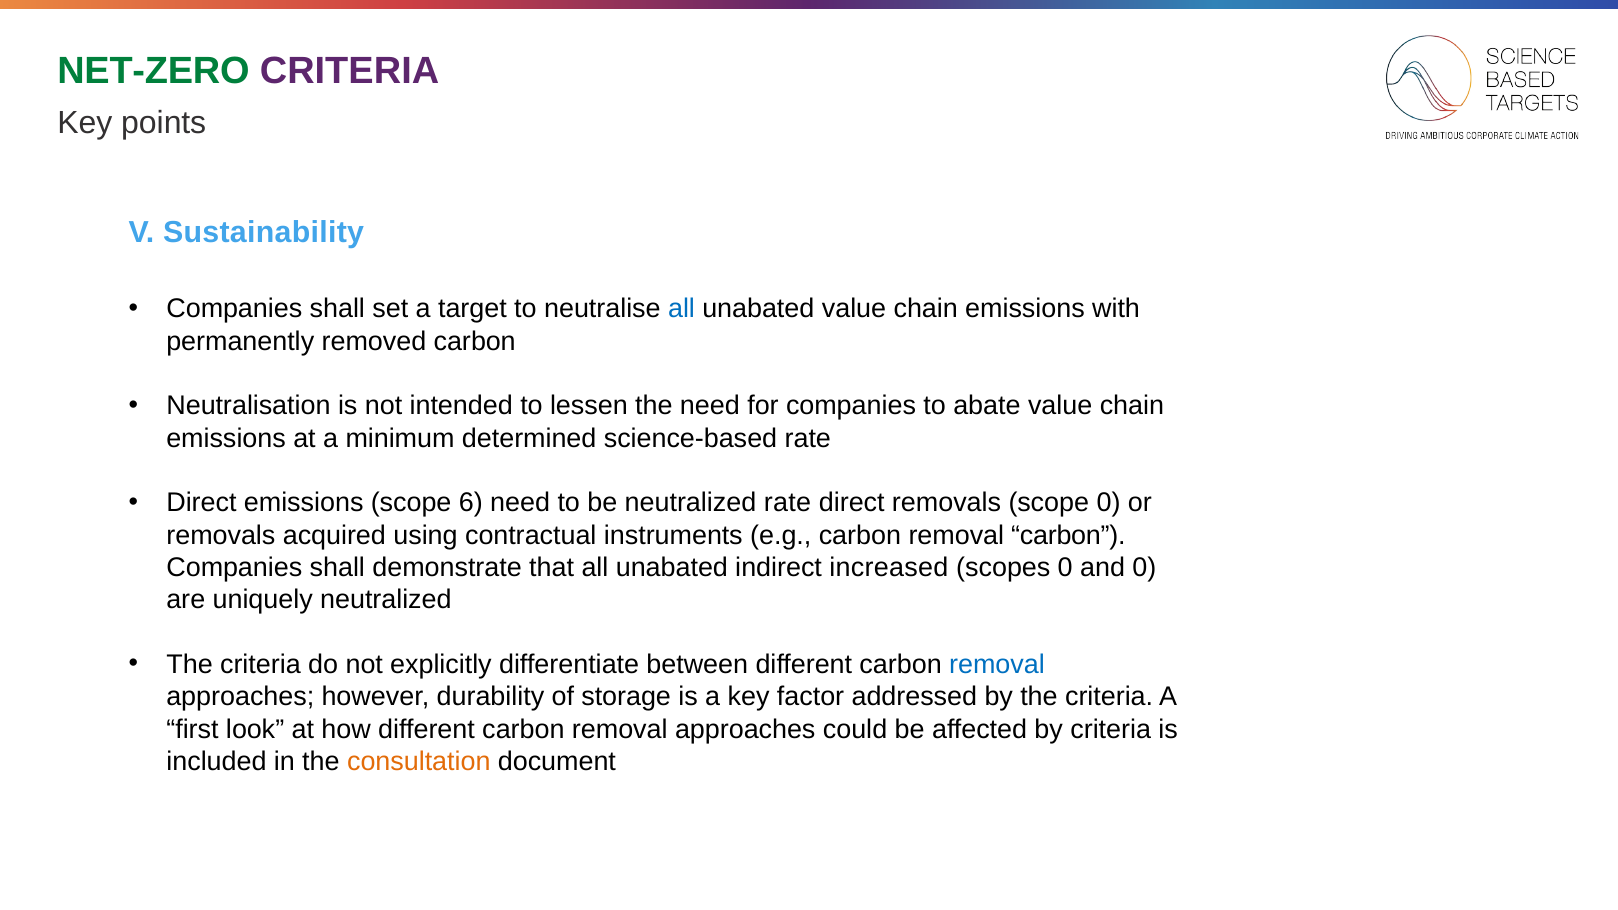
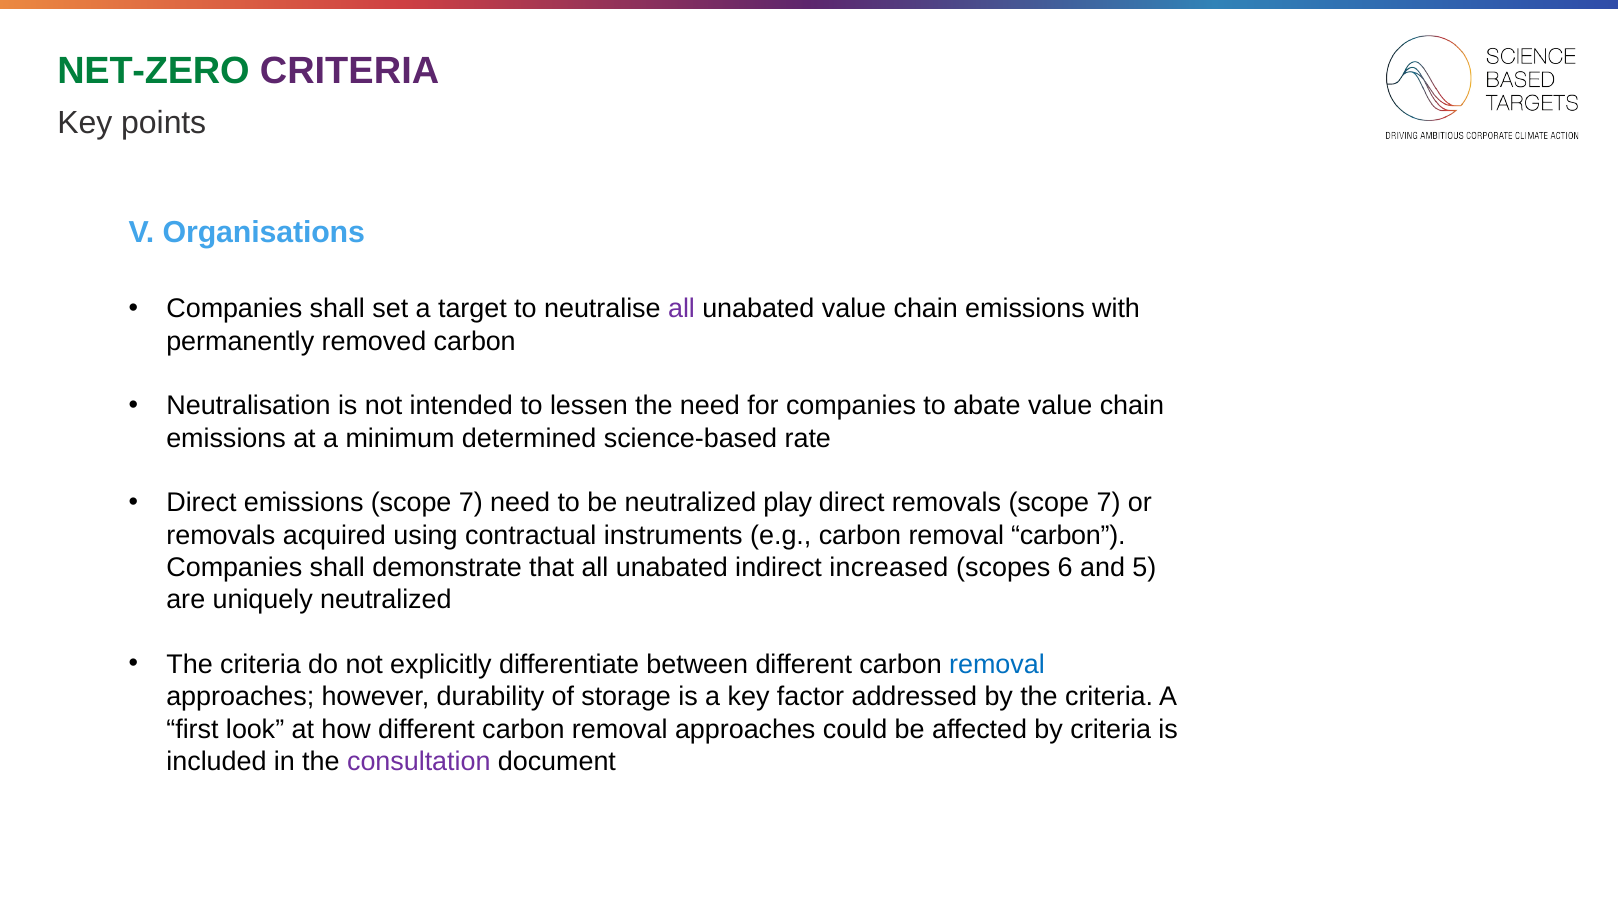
Sustainability: Sustainability -> Organisations (264, 232)
all colour: blue -> purple (682, 309)
emissions scope 6: 6 -> 7 (471, 503)
neutralized rate: rate -> play (788, 503)
removals scope 0: 0 -> 7 (1109, 503)
scopes 0: 0 -> 6 (1065, 568)
and 0: 0 -> 5 (1144, 568)
consultation colour: orange -> purple (419, 762)
